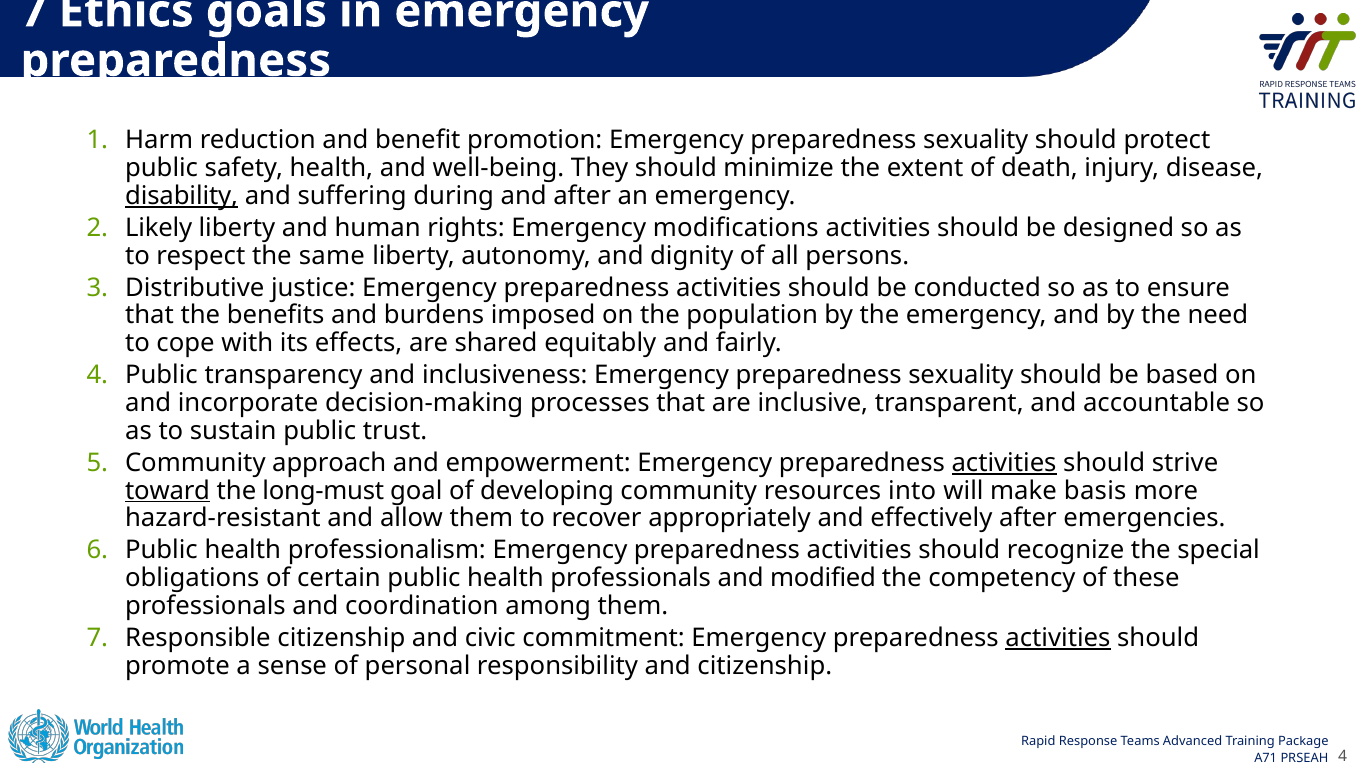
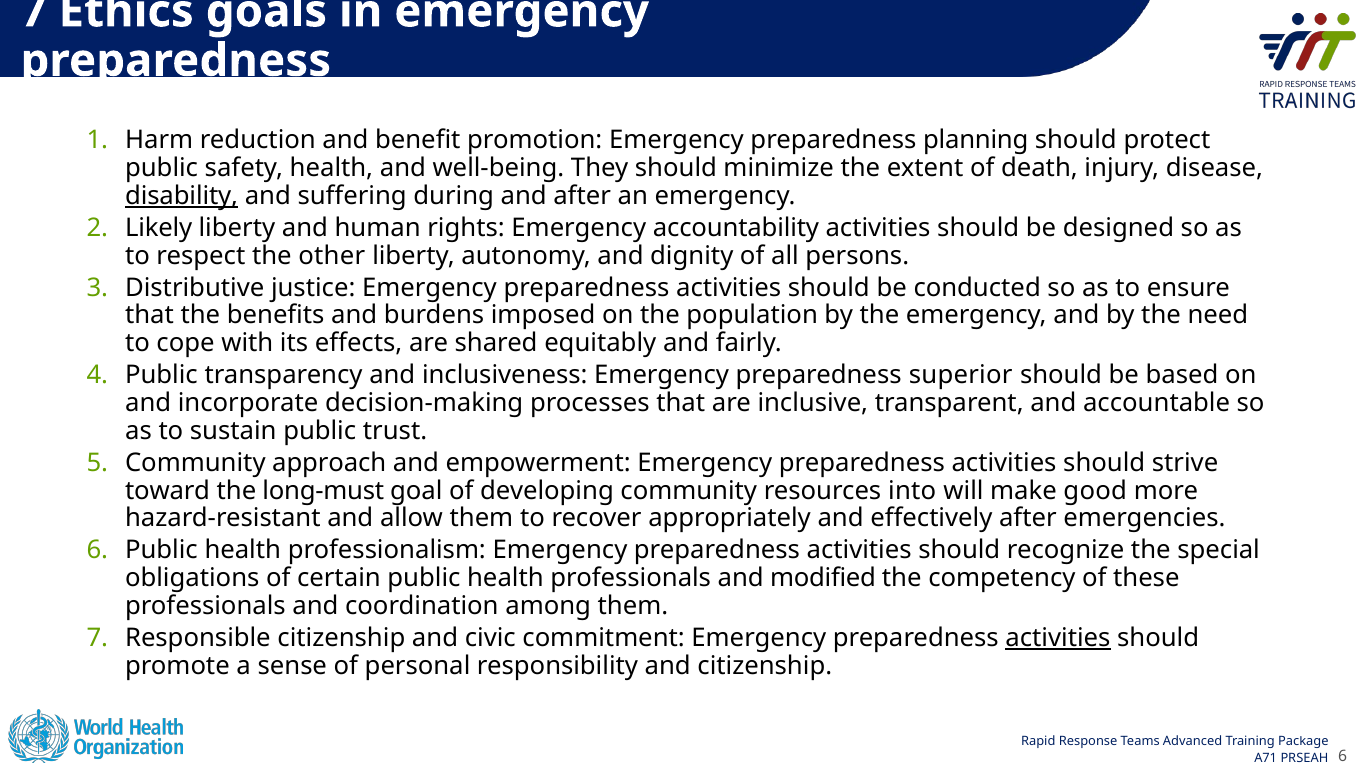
promotion Emergency preparedness sexuality: sexuality -> planning (976, 140)
modifications: modifications -> accountability (736, 228)
same: same -> other (332, 256)
inclusiveness Emergency preparedness sexuality: sexuality -> superior (961, 375)
activities underline: present -> none (1004, 463)
toward underline: present -> none (168, 491)
basis: basis -> good (1095, 491)
4: 4 -> 6 (1342, 756)
